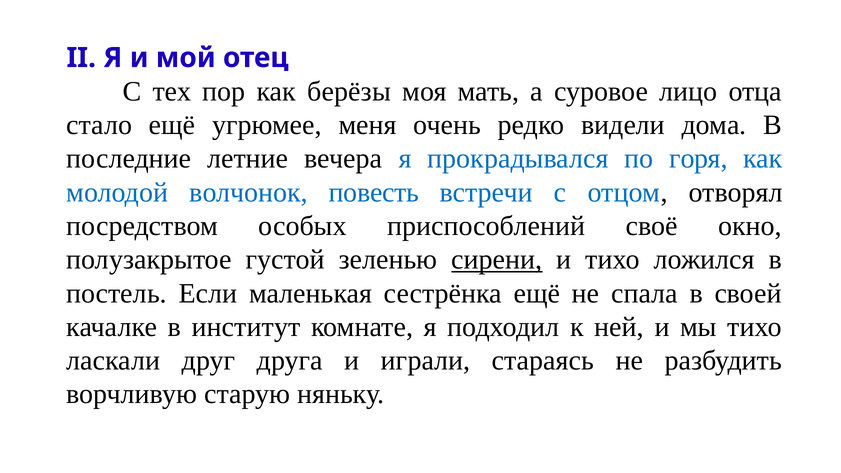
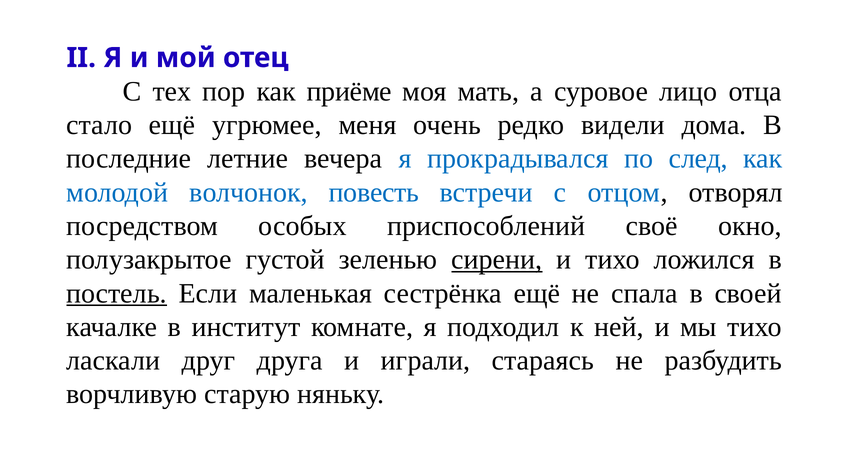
берёзы: берёзы -> приёме (349, 91)
горя: горя -> след (698, 159)
постель underline: none -> present (117, 293)
